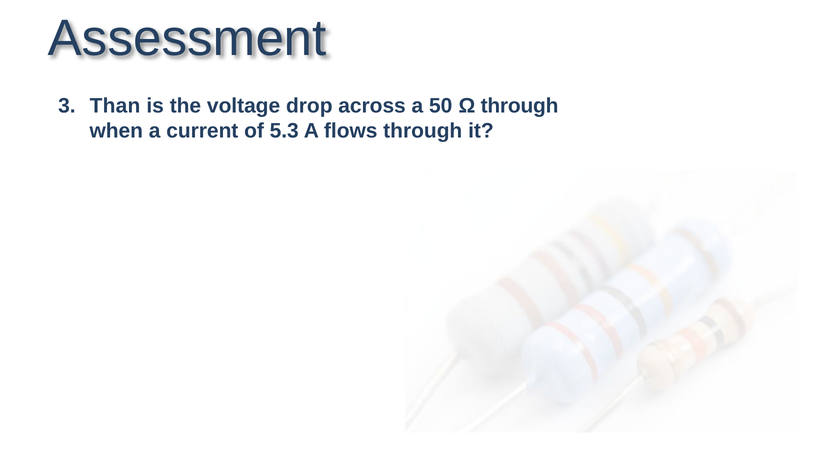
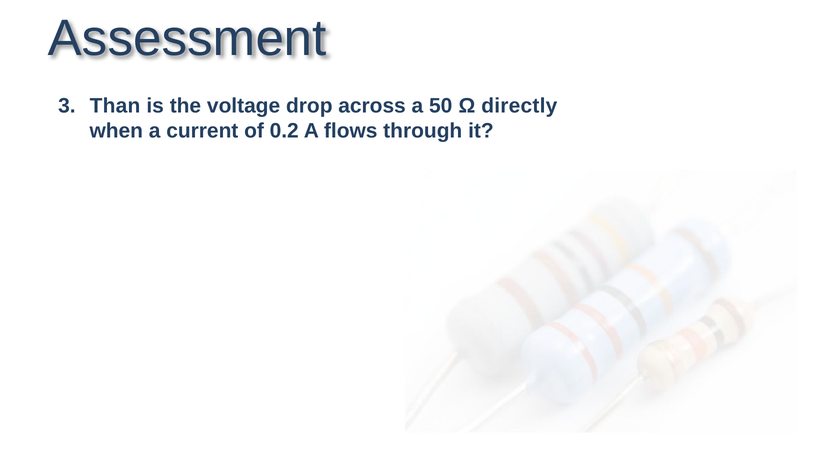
Ω through: through -> directly (519, 106)
5.3: 5.3 -> 0.2 (284, 131)
